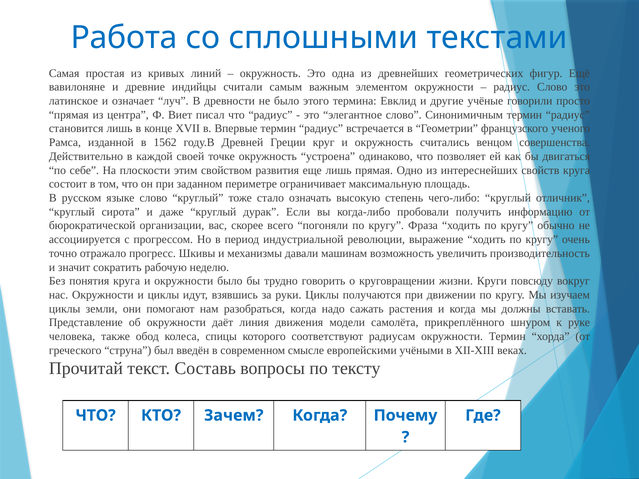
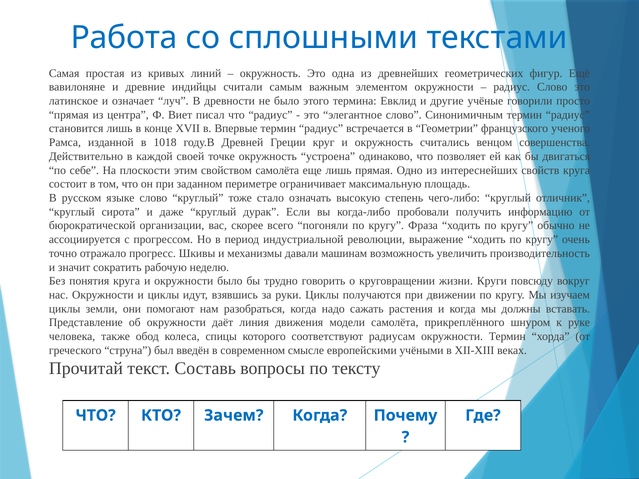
1562: 1562 -> 1018 (165, 143)
свойством развития: развития -> самолёта (277, 170)
